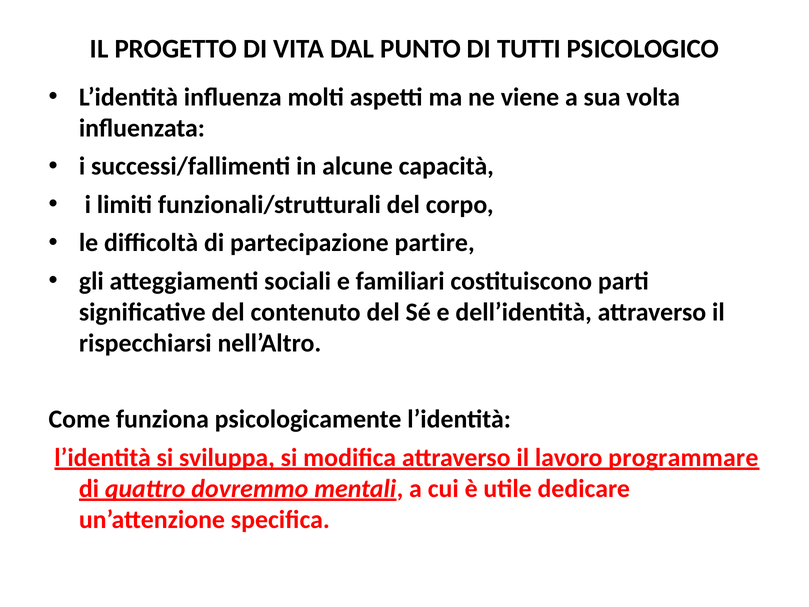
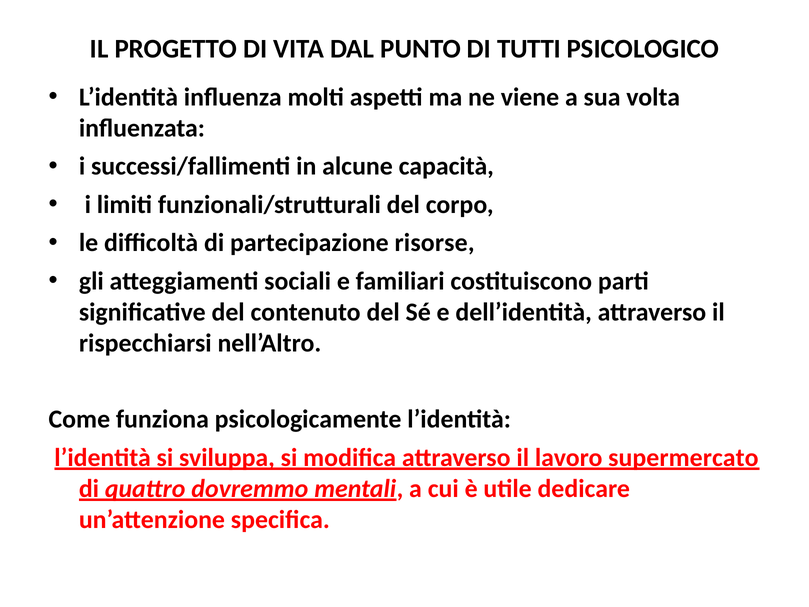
partire: partire -> risorse (435, 243)
programmare: programmare -> supermercato (683, 457)
